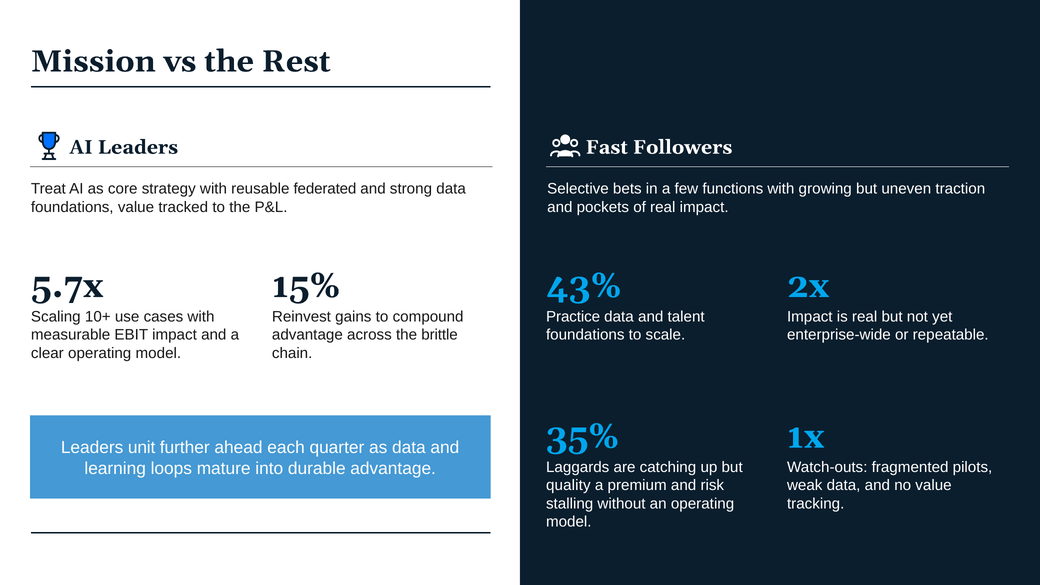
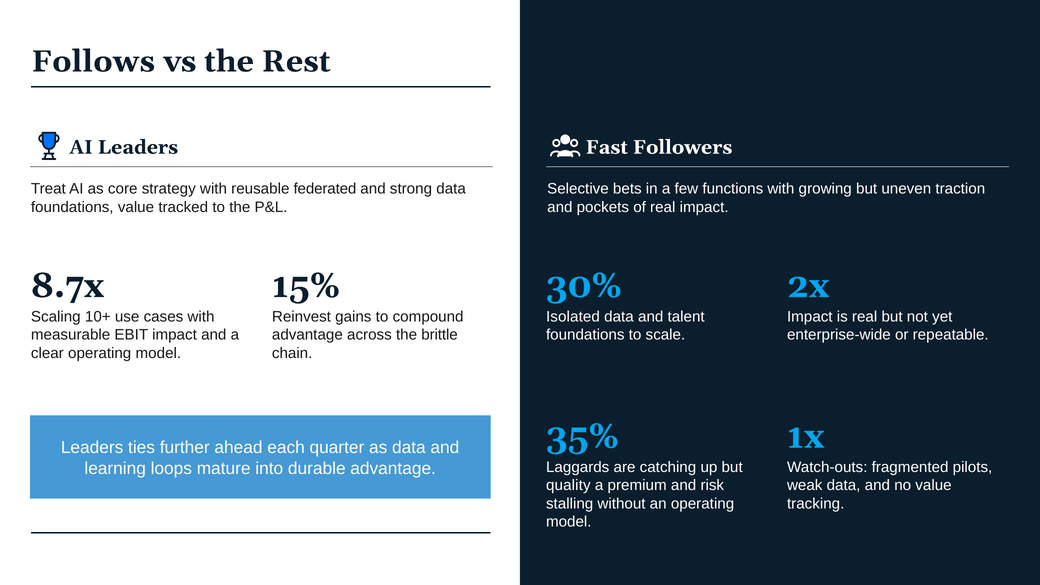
Mission: Mission -> Follows (93, 61)
5.7x: 5.7x -> 8.7x (67, 286)
43%: 43% -> 30% (584, 286)
Practice: Practice -> Isolated (573, 317)
unit: unit -> ties (142, 448)
